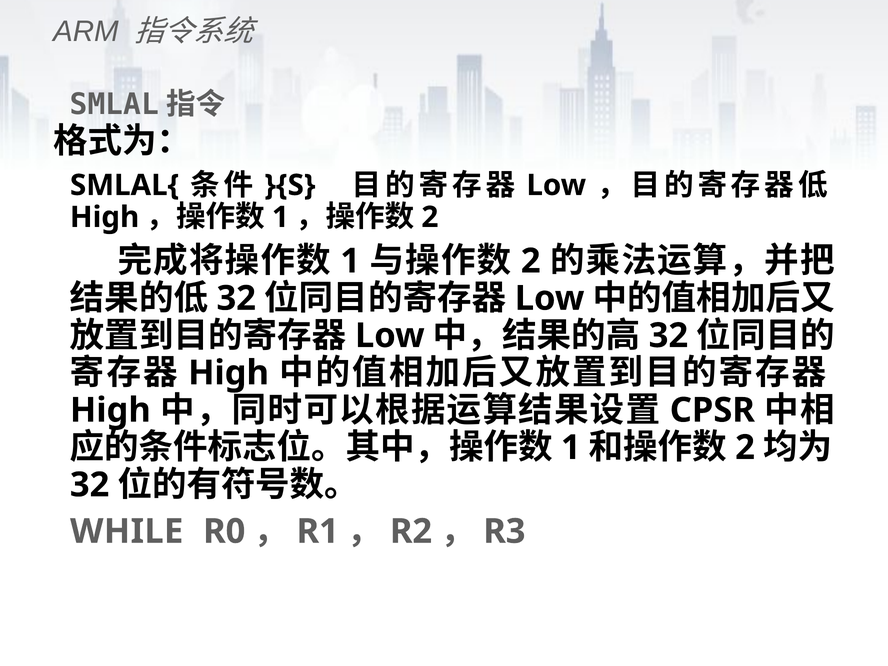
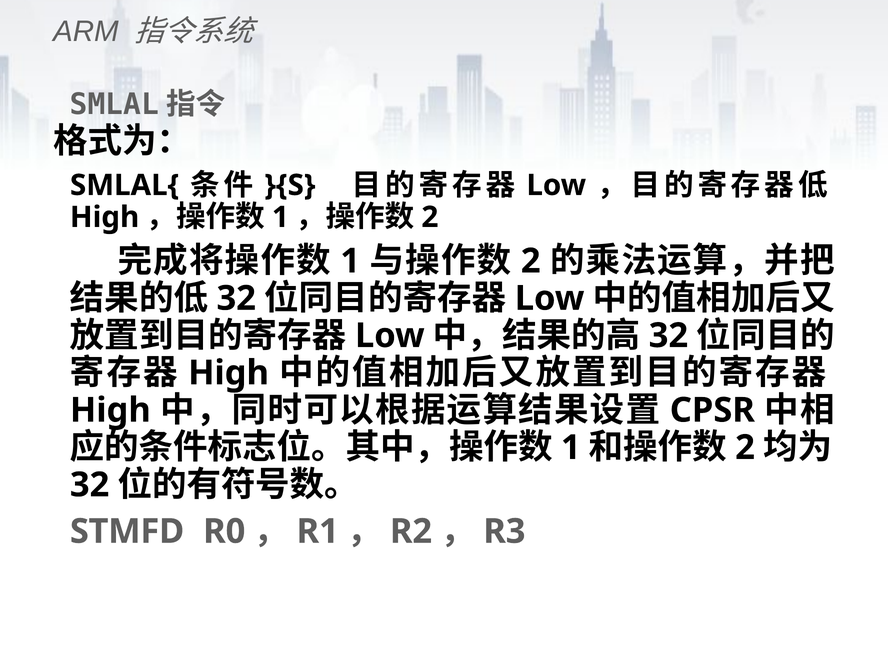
WHILE: WHILE -> STMFD (127, 531)
